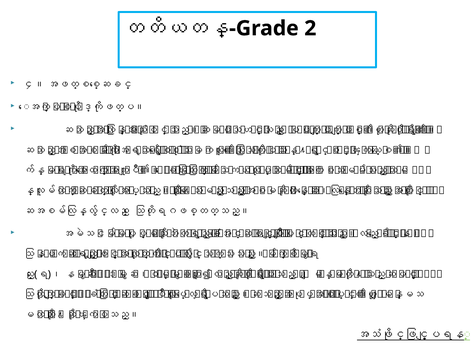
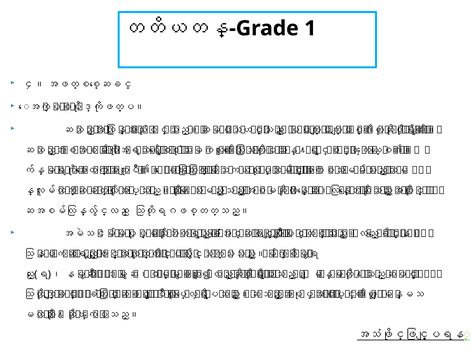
2: 2 -> 1 (310, 28)
